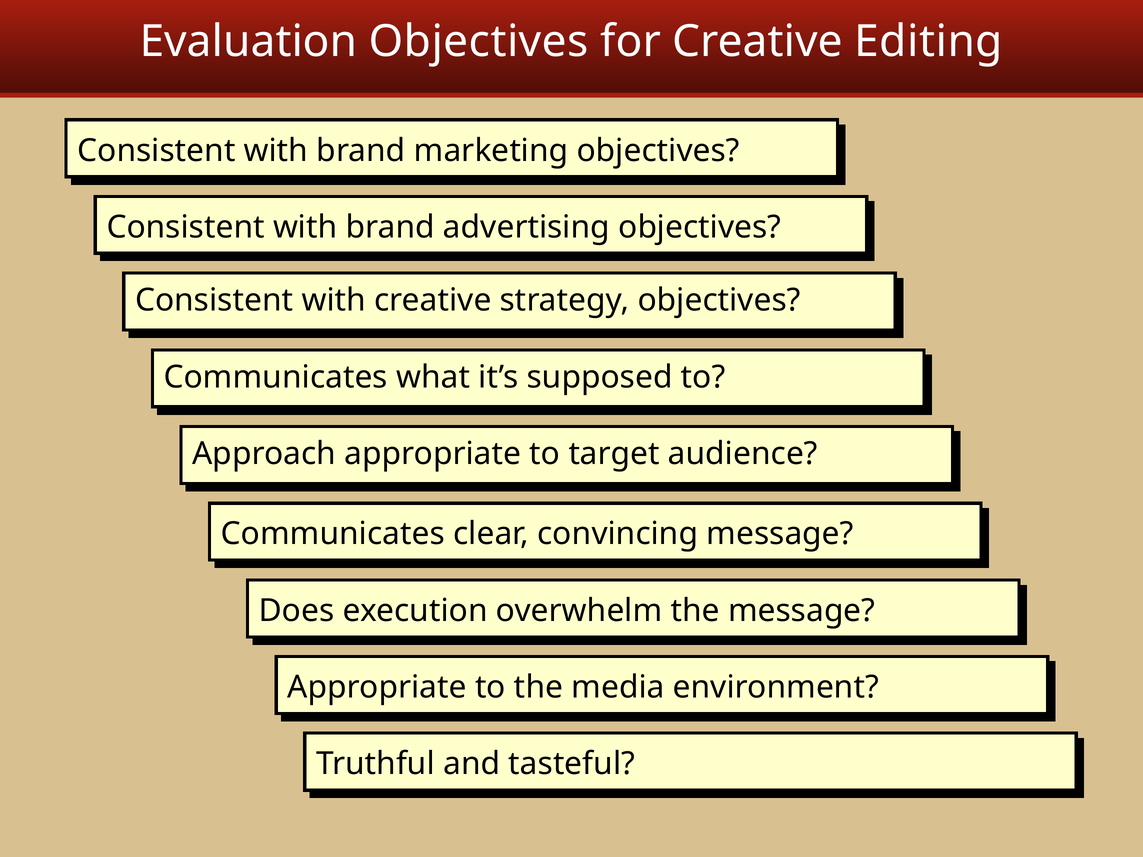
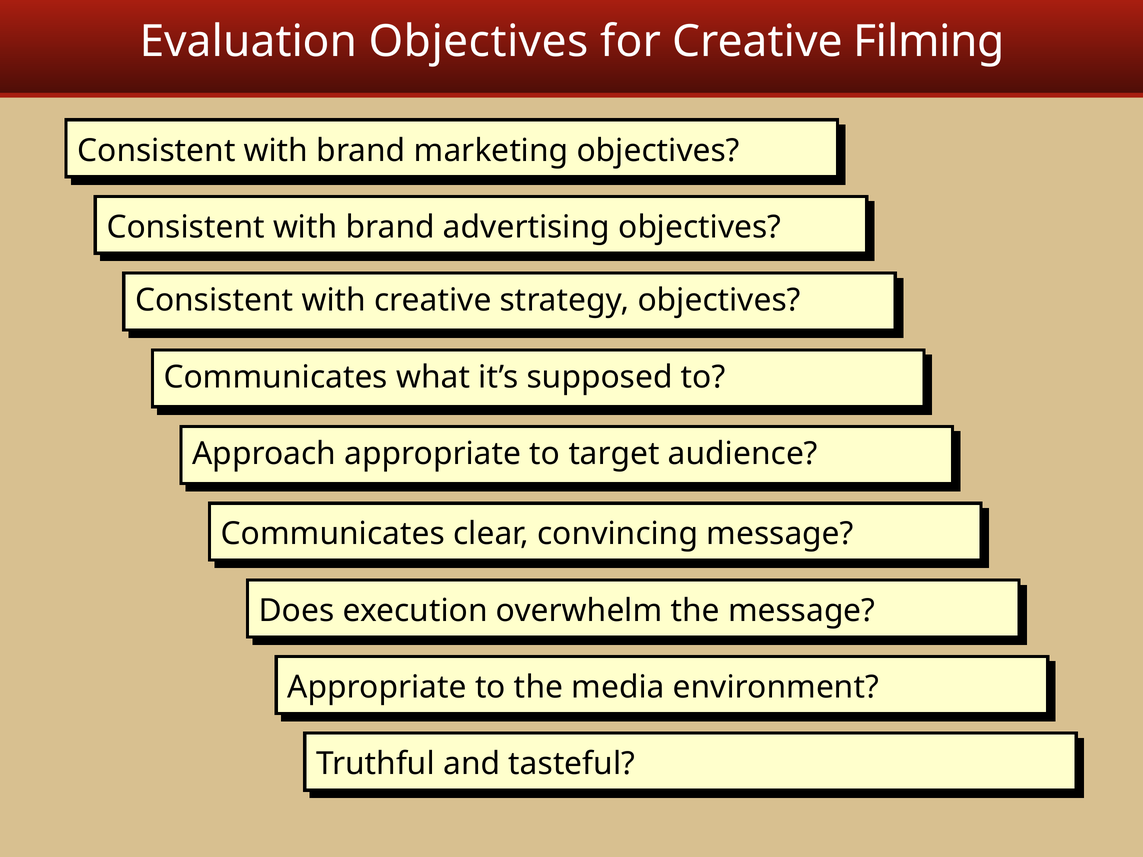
Editing: Editing -> Filming (929, 42)
